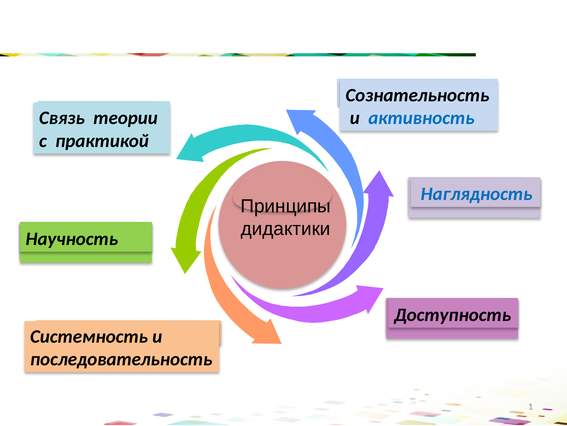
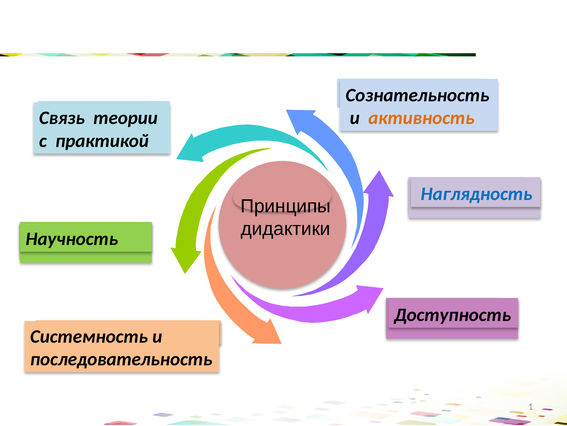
активность colour: blue -> orange (421, 118)
